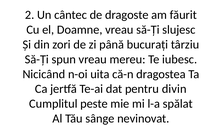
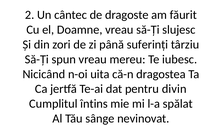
bucurați: bucurați -> suferinți (147, 44)
peste: peste -> întins (94, 104)
